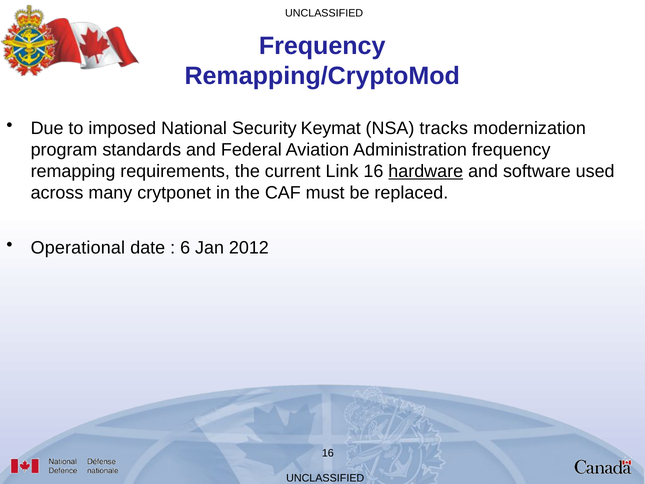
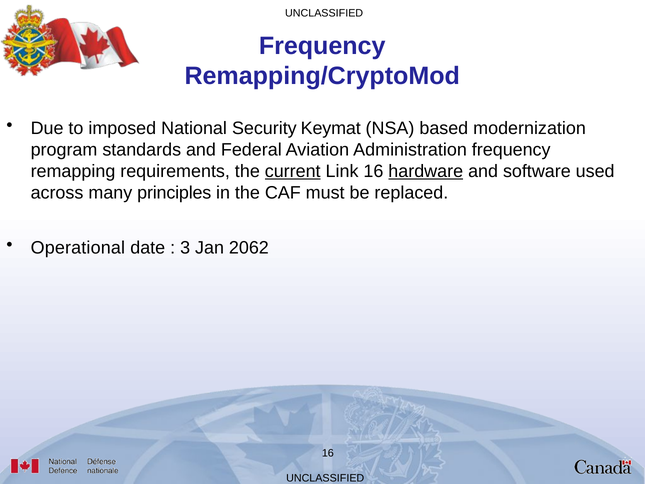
tracks: tracks -> based (444, 128)
current underline: none -> present (293, 171)
crytponet: crytponet -> principles (174, 193)
6: 6 -> 3 (185, 248)
2012: 2012 -> 2062 (249, 248)
